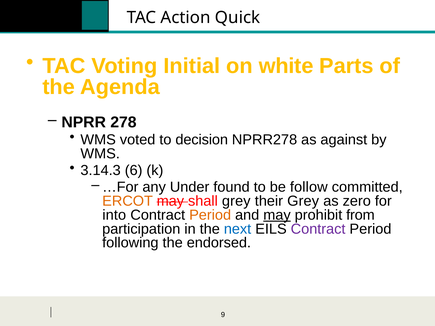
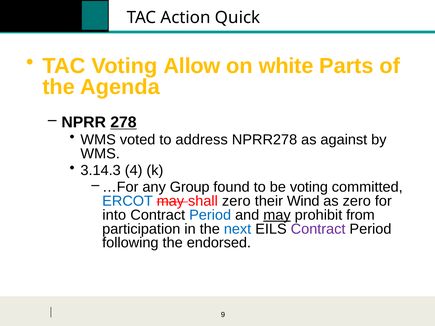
Initial: Initial -> Allow (192, 66)
278 underline: none -> present (123, 122)
decision: decision -> address (202, 140)
6: 6 -> 4 (134, 170)
Under: Under -> Group (190, 187)
be follow: follow -> voting (309, 187)
ERCOT colour: orange -> blue (128, 201)
shall grey: grey -> zero (236, 201)
their Grey: Grey -> Wind (303, 201)
Period colour: orange -> blue (210, 215)
